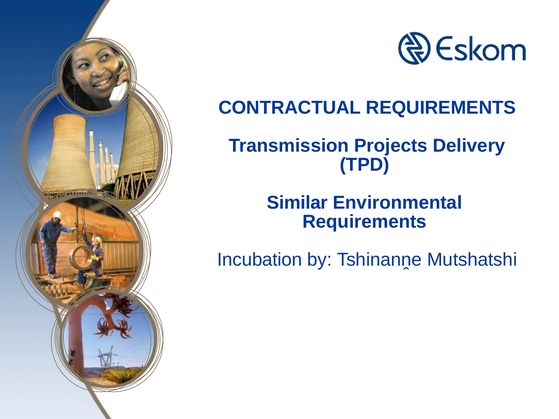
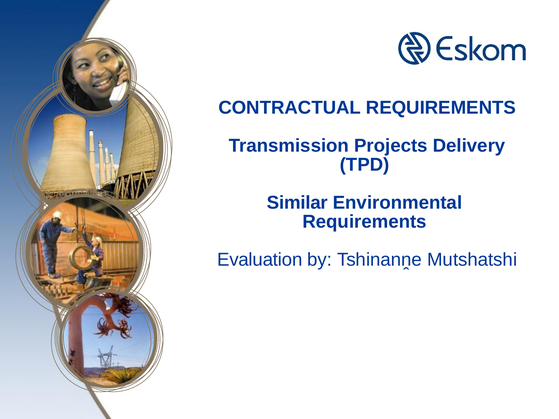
Incubation: Incubation -> Evaluation (260, 260)
